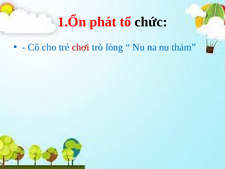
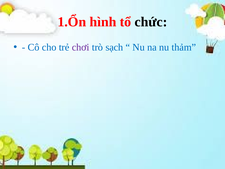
phát: phát -> hình (103, 22)
chơi colour: red -> purple (81, 47)
lòng: lòng -> sạch (114, 47)
